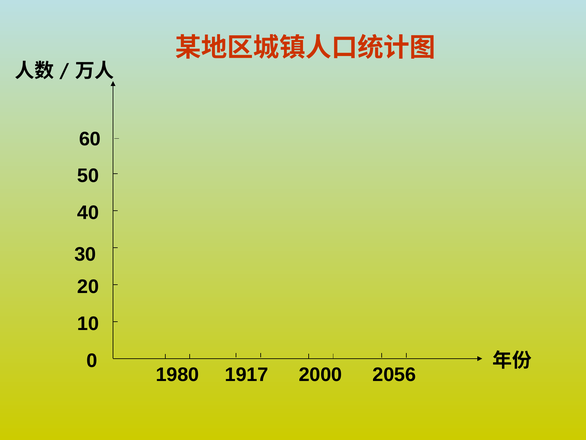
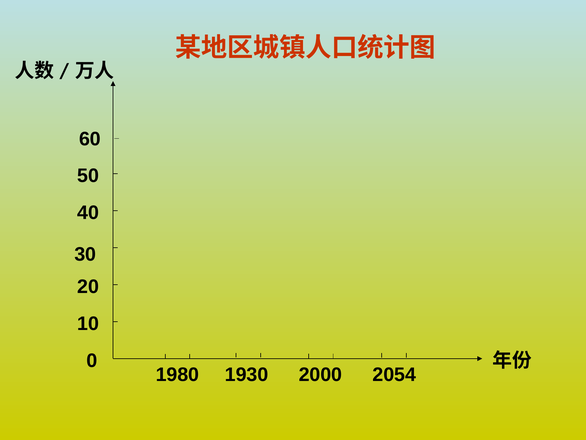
1917: 1917 -> 1930 (247, 374)
2056: 2056 -> 2054 (394, 374)
